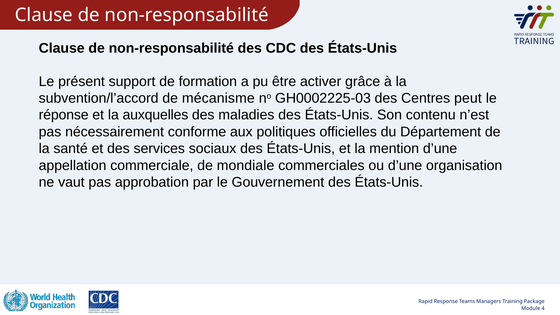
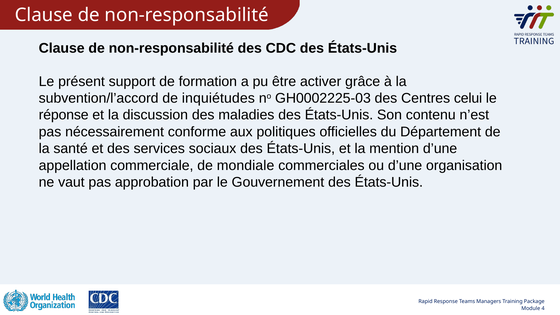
mécanisme: mécanisme -> inquiétudes (218, 98)
peut: peut -> celui (468, 98)
auxquelles: auxquelles -> discussion (155, 115)
